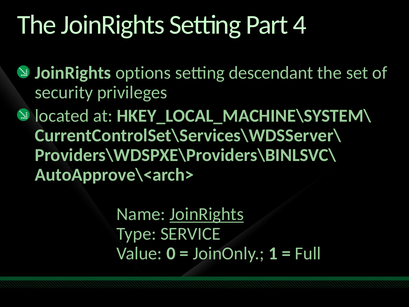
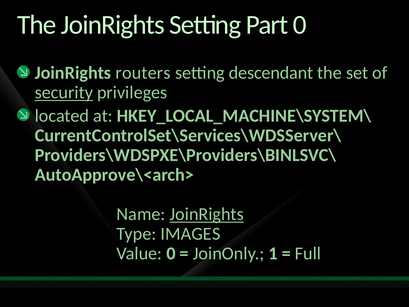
Part 4: 4 -> 0 (300, 25)
options: options -> routers (143, 73)
security underline: none -> present (64, 93)
SERVICE: SERVICE -> IMAGES (190, 234)
